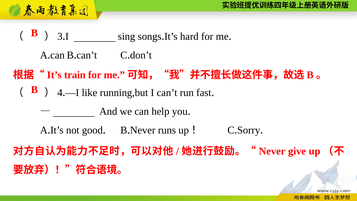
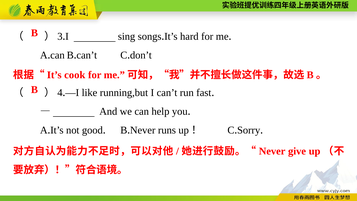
train: train -> cook (75, 75)
